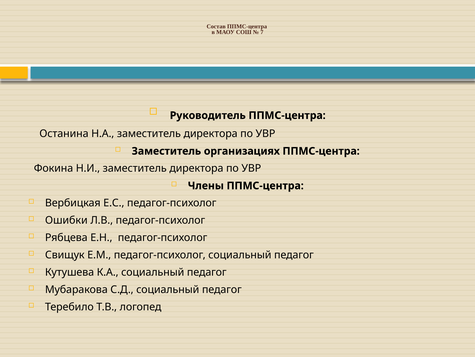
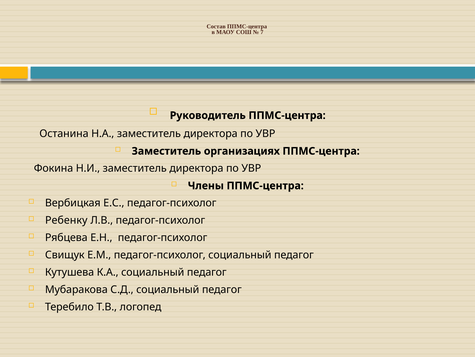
Ошибки: Ошибки -> Ребенку (66, 220)
